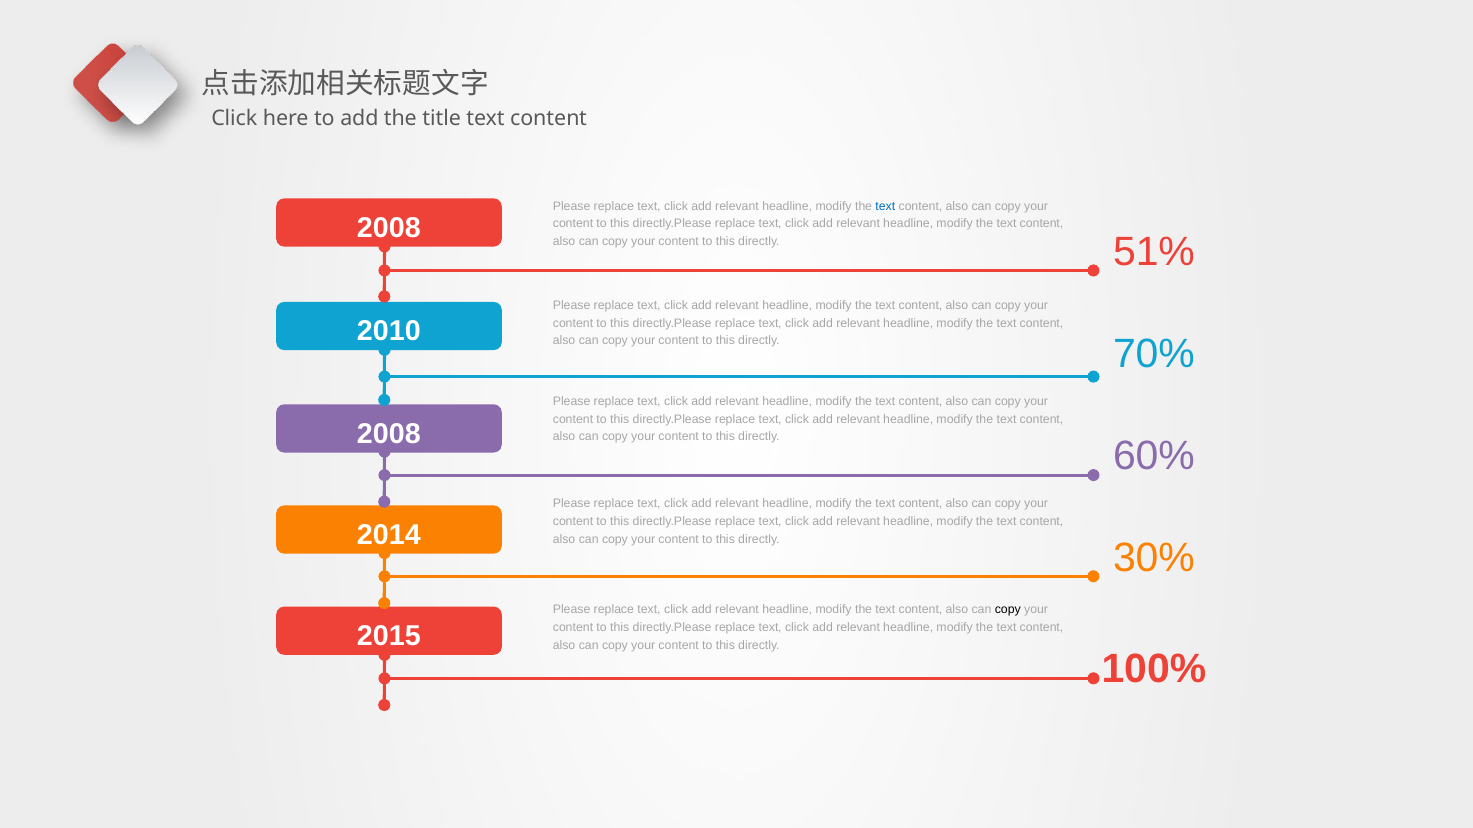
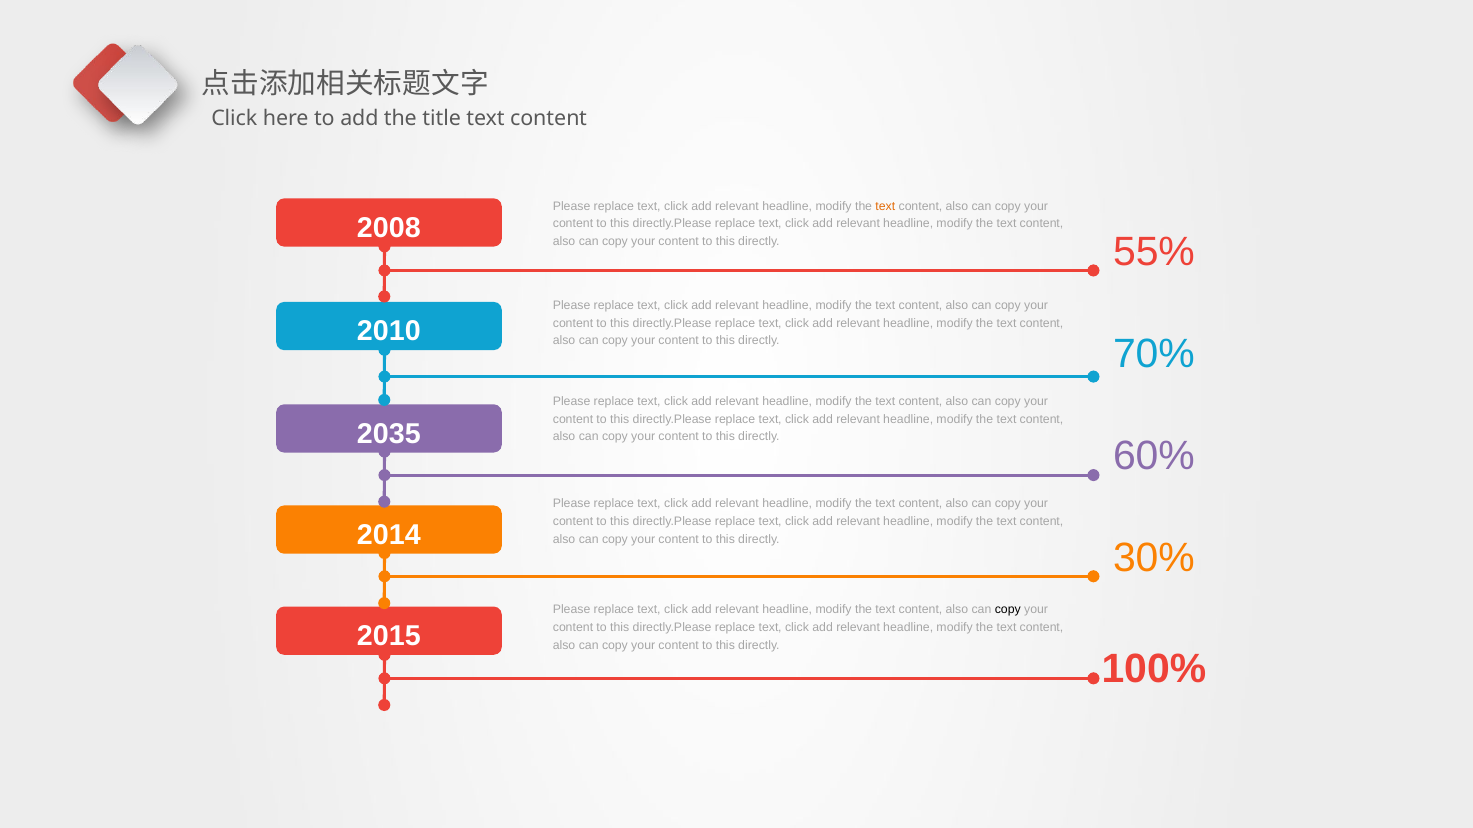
text colour: blue -> orange (885, 206)
51%: 51% -> 55% (1154, 252)
2008: 2008 -> 2035 (389, 434)
